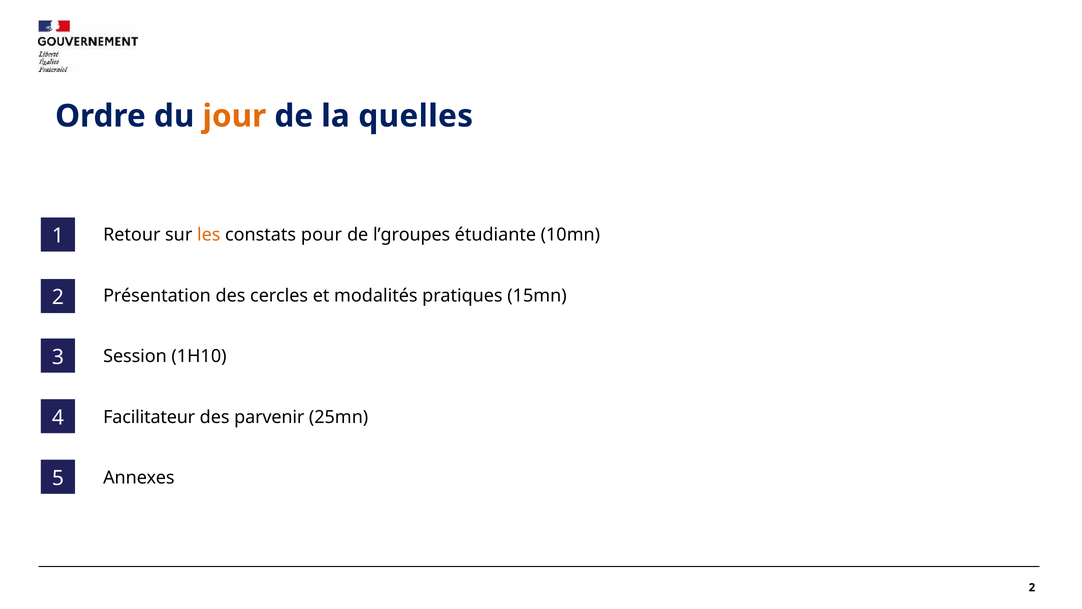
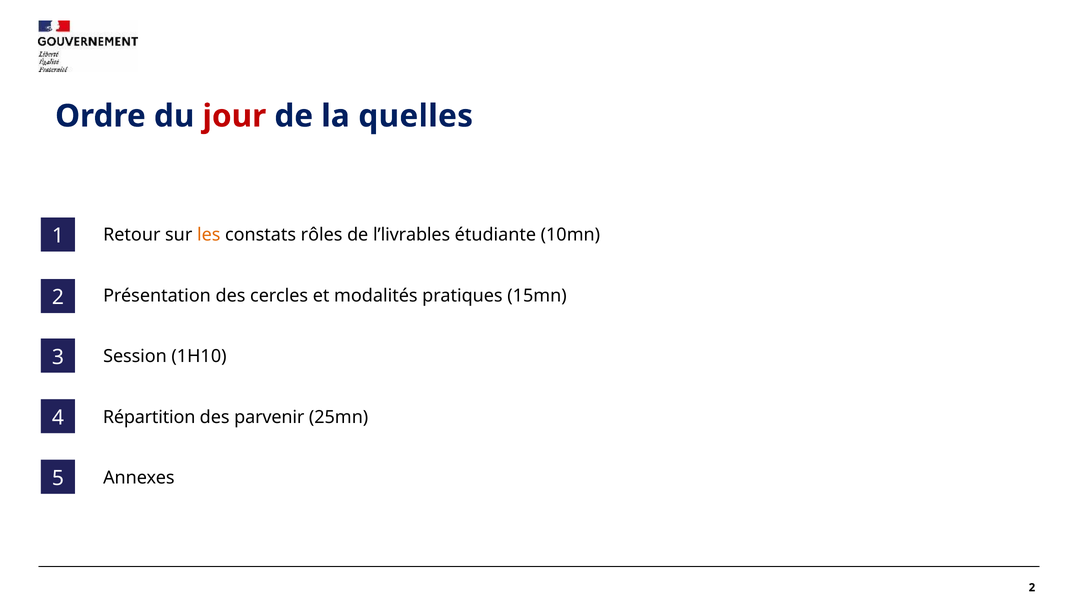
jour colour: orange -> red (234, 116)
pour: pour -> rôles (322, 235)
l’groupes: l’groupes -> l’livrables (412, 235)
Facilitateur: Facilitateur -> Répartition (149, 417)
